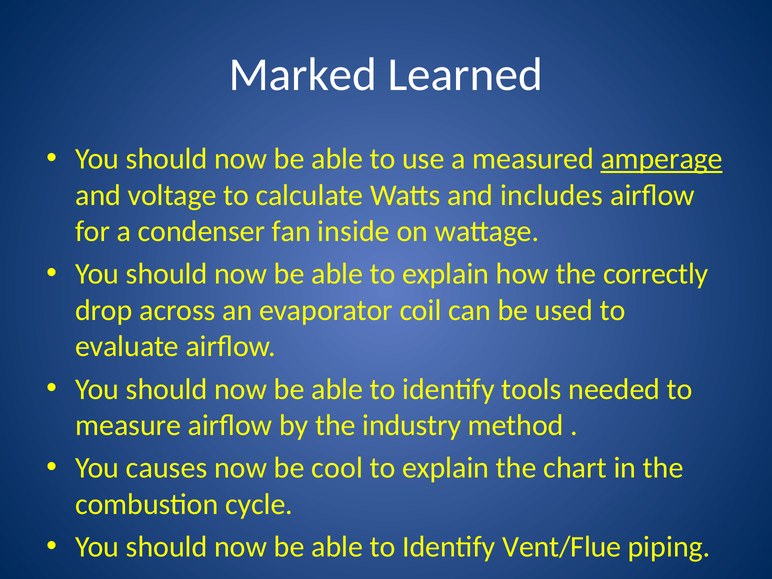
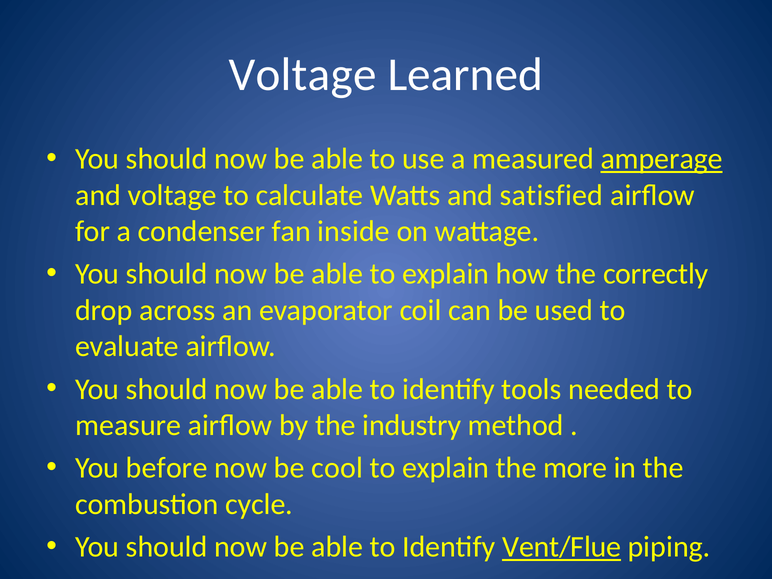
Marked: Marked -> Voltage (303, 75)
includes: includes -> satisfied (552, 195)
causes: causes -> before (167, 468)
chart: chart -> more (575, 468)
Vent/Flue underline: none -> present (562, 547)
